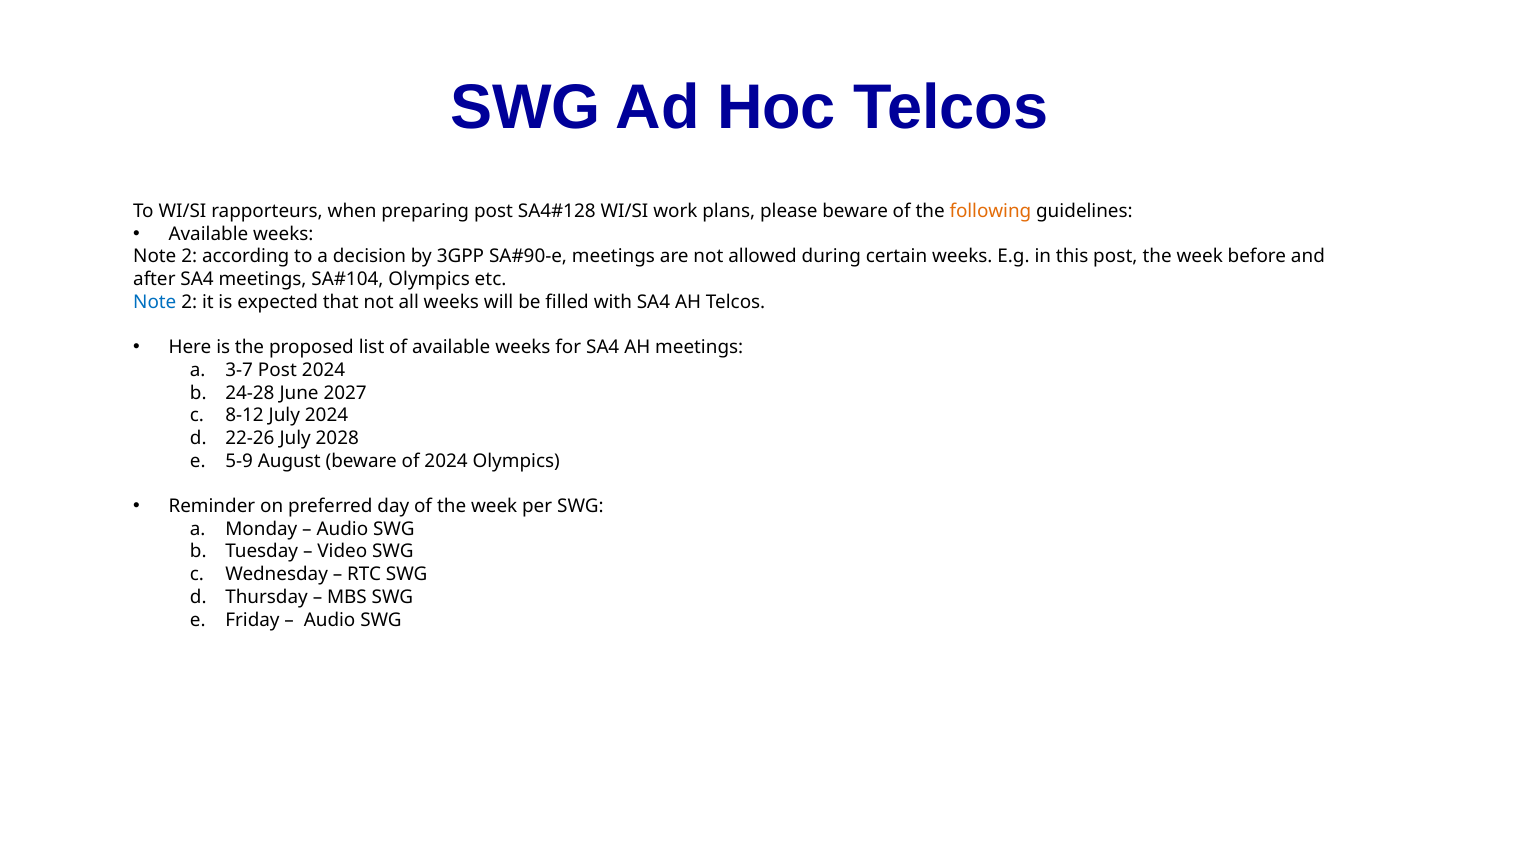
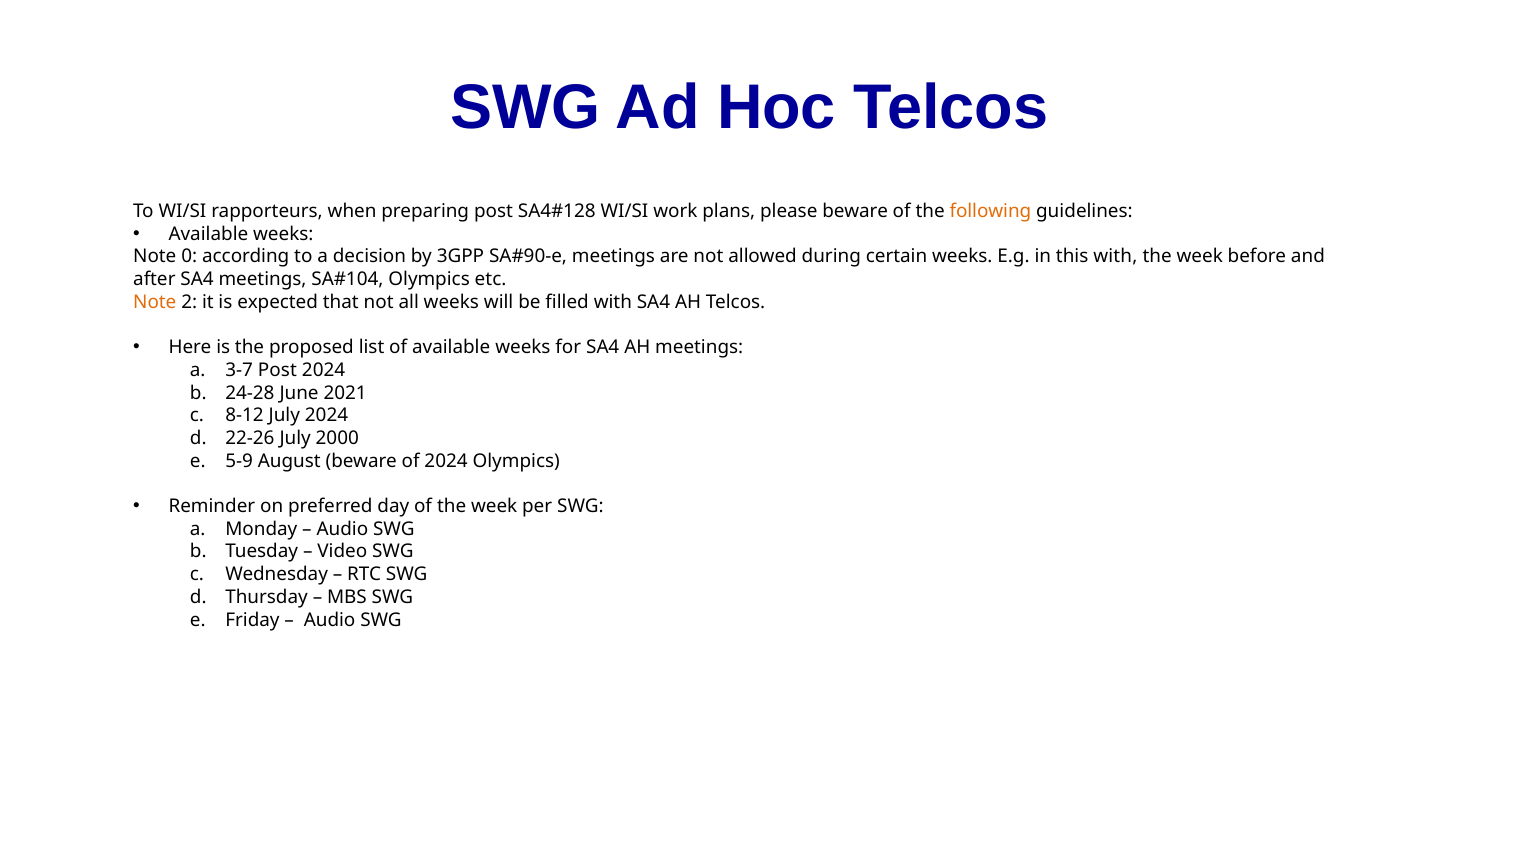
2: 2 -> 0 (189, 257)
this post: post -> with (1115, 257)
Note colour: blue -> orange (155, 302)
2027: 2027 -> 2021 (345, 393)
2028: 2028 -> 2000 (337, 438)
